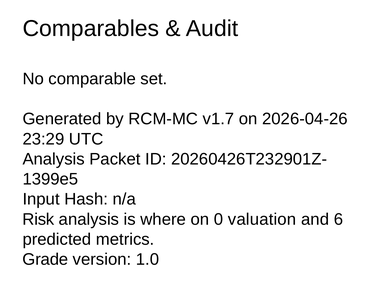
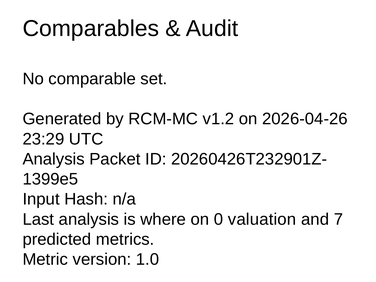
v1.7: v1.7 -> v1.2 (218, 119)
Risk: Risk -> Last (38, 219)
6: 6 -> 7 (338, 219)
Grade: Grade -> Metric (45, 259)
